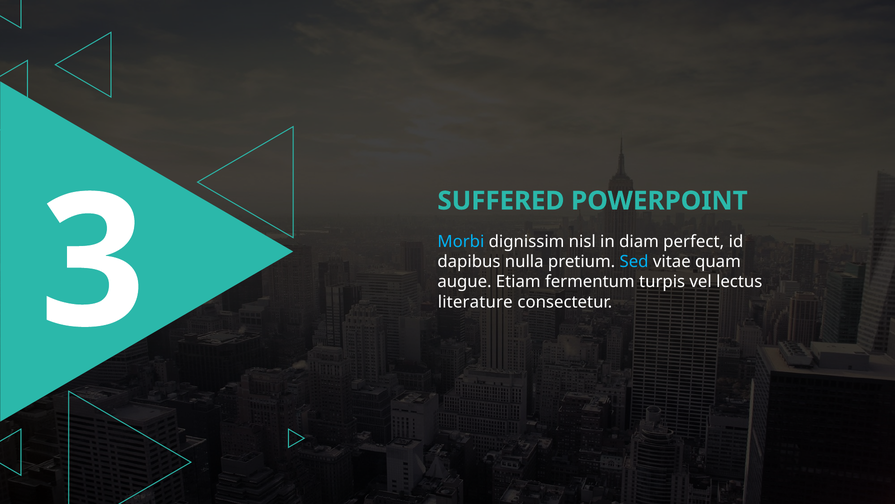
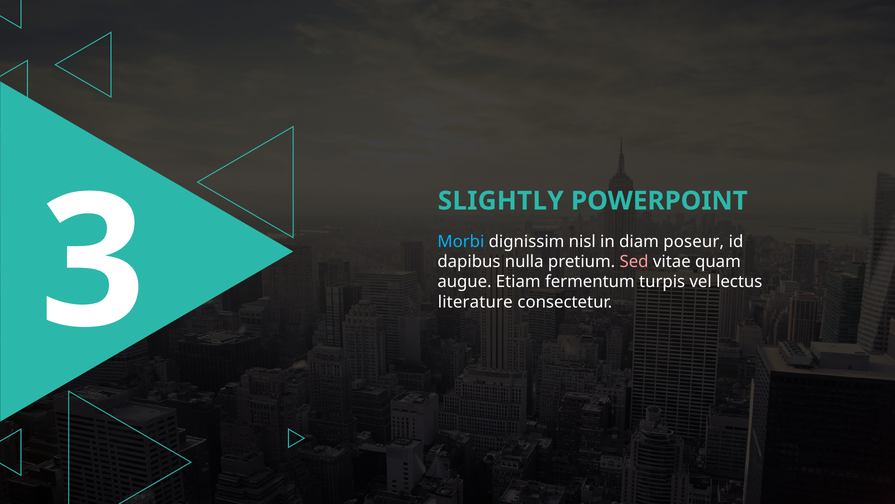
SUFFERED: SUFFERED -> SLIGHTLY (501, 201)
perfect: perfect -> poseur (694, 241)
Sed colour: light blue -> pink (634, 261)
